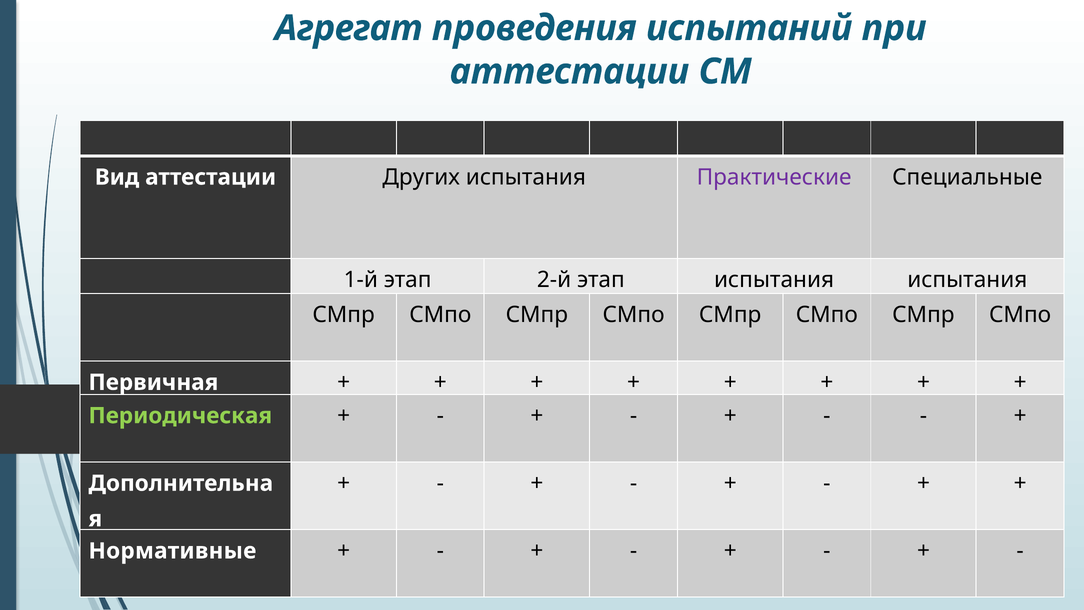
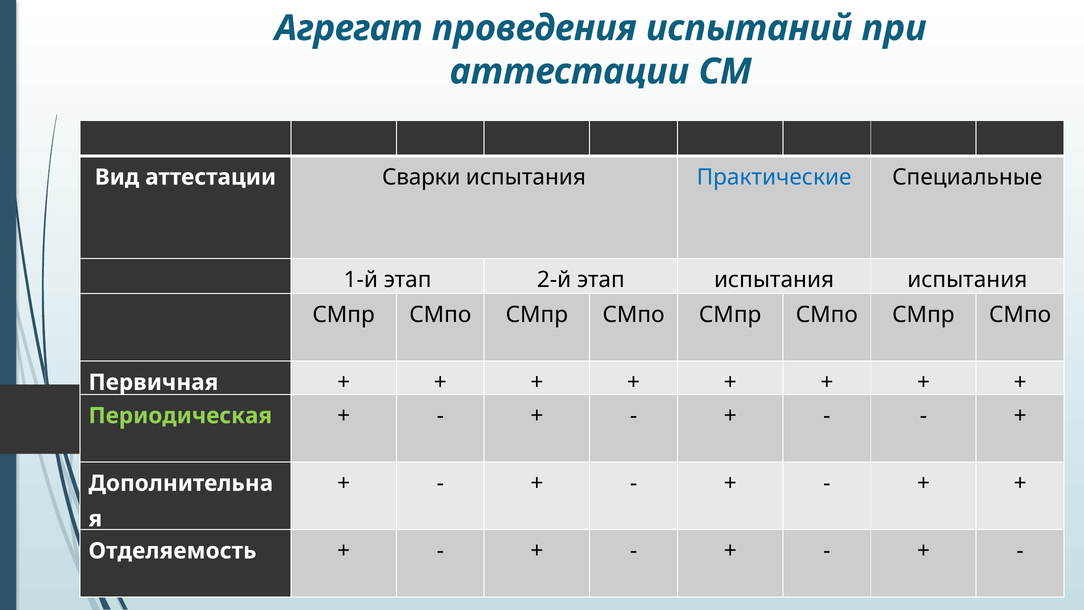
Других: Других -> Сварки (421, 177)
Практические colour: purple -> blue (774, 177)
Нормативные: Нормативные -> Отделяемость (172, 551)
